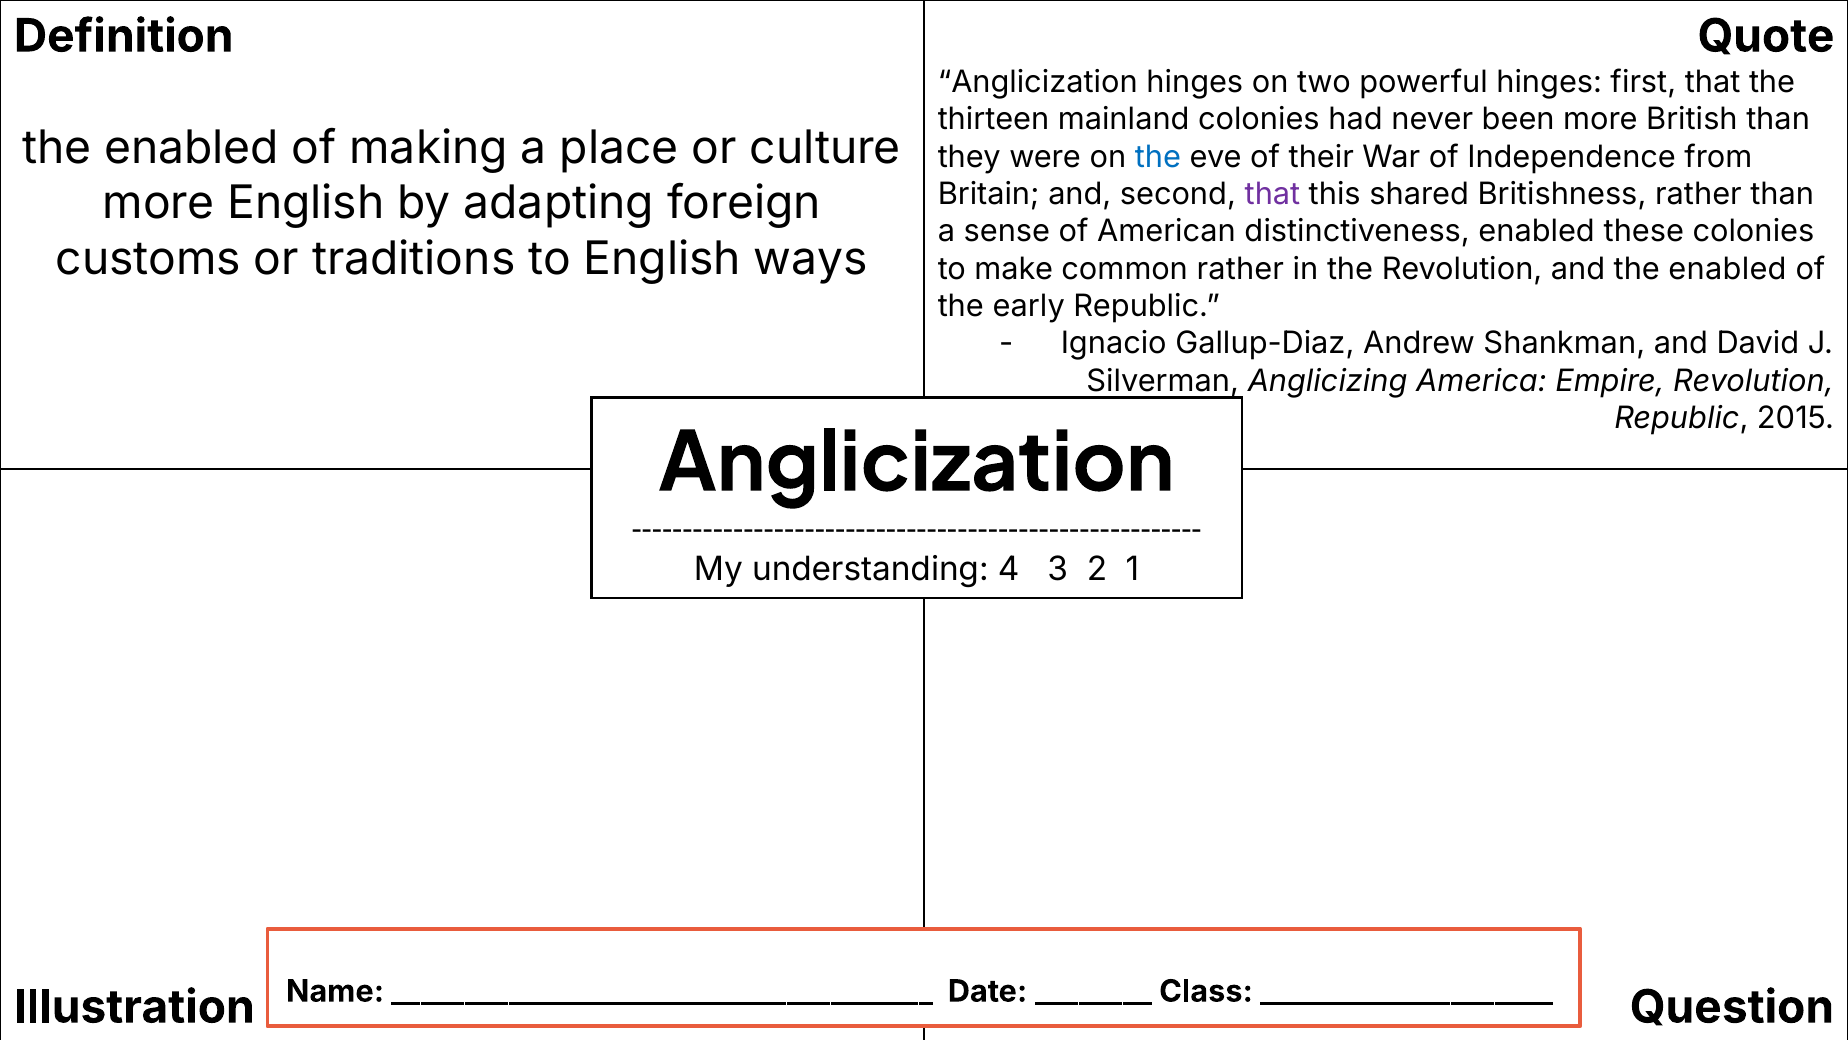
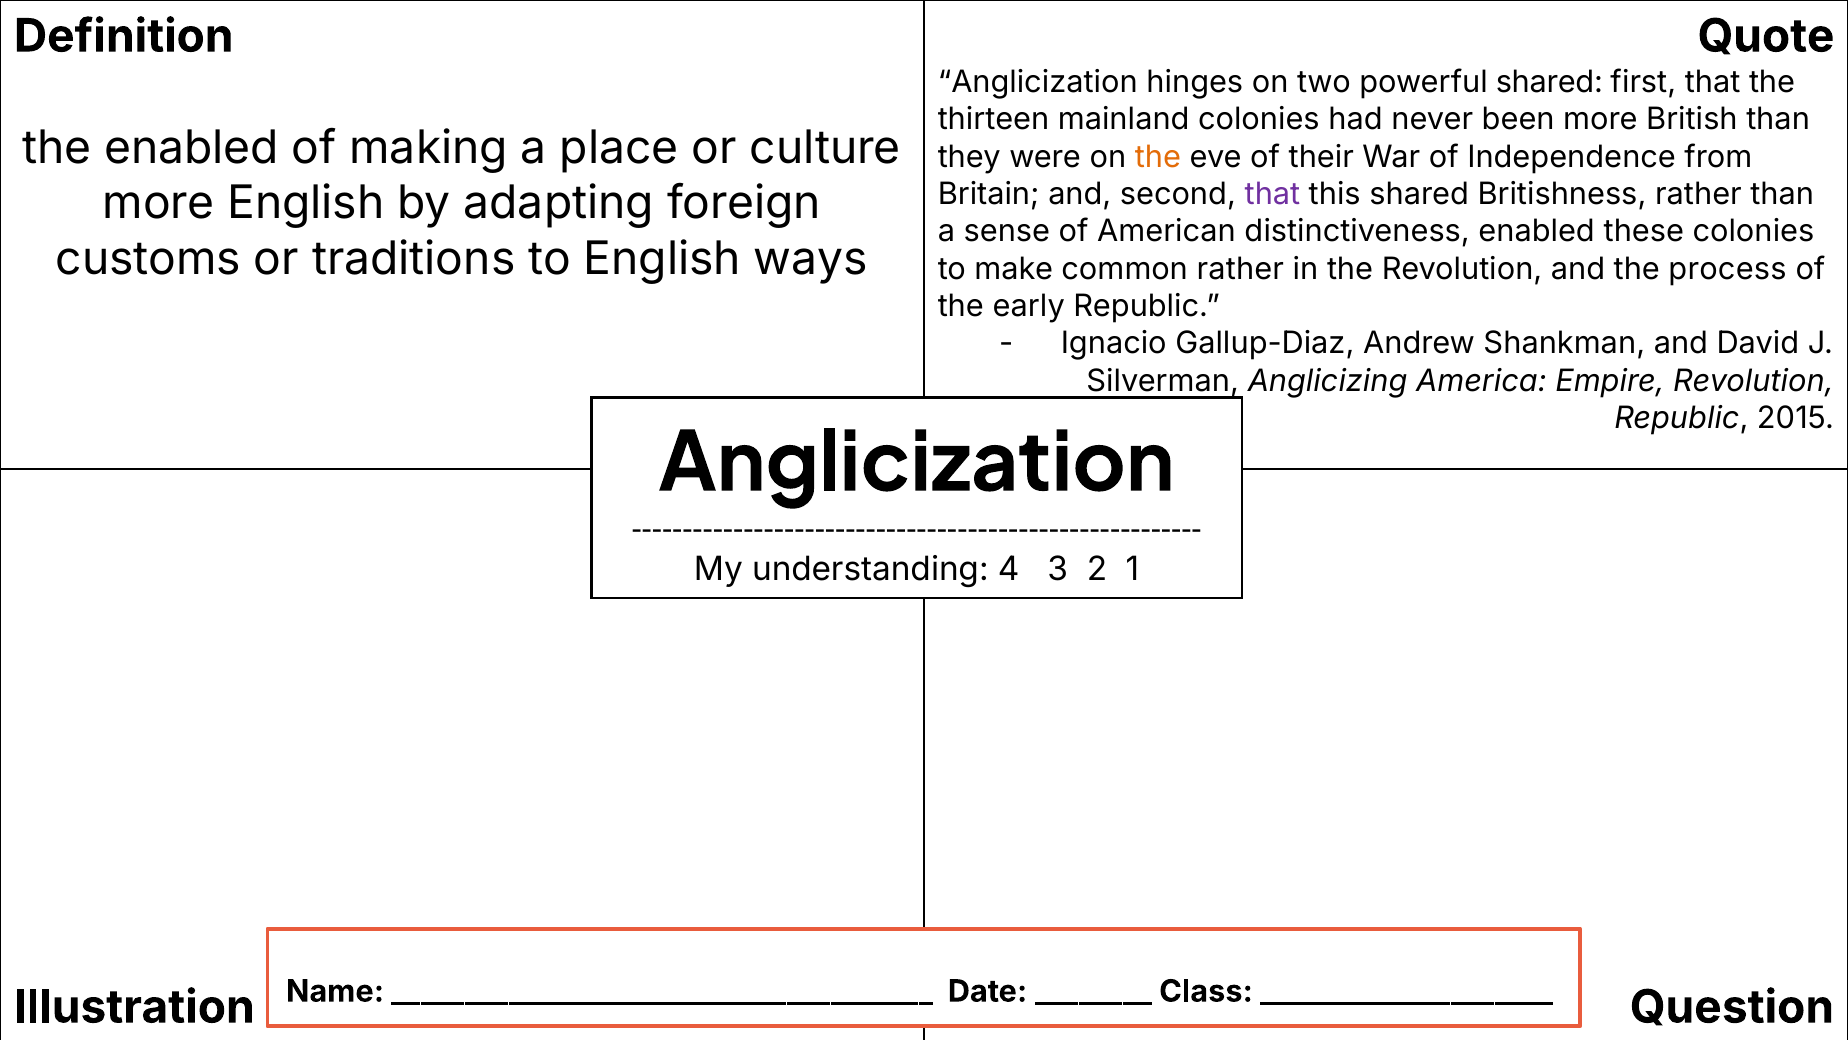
powerful hinges: hinges -> shared (1549, 82)
the colour: blue -> orange (1158, 157)
and the enabled: enabled -> process (1728, 269)
